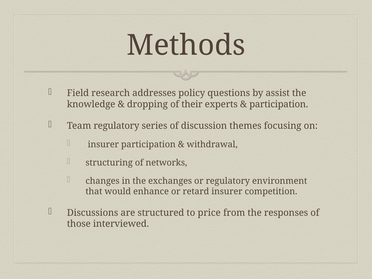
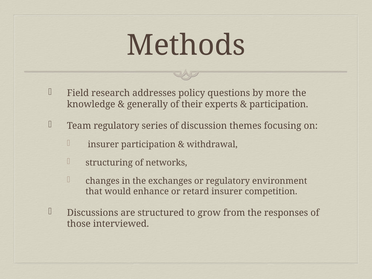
assist: assist -> more (278, 93)
dropping: dropping -> generally (147, 104)
price: price -> grow (209, 213)
